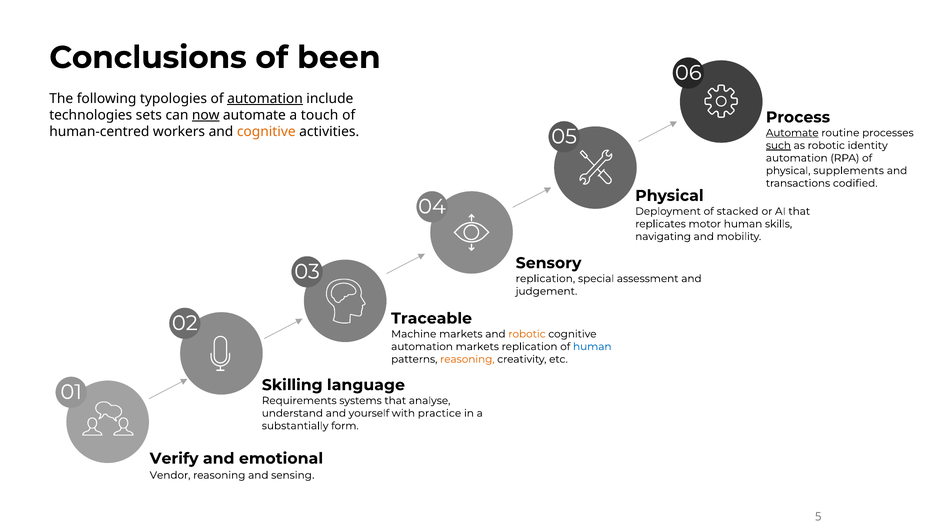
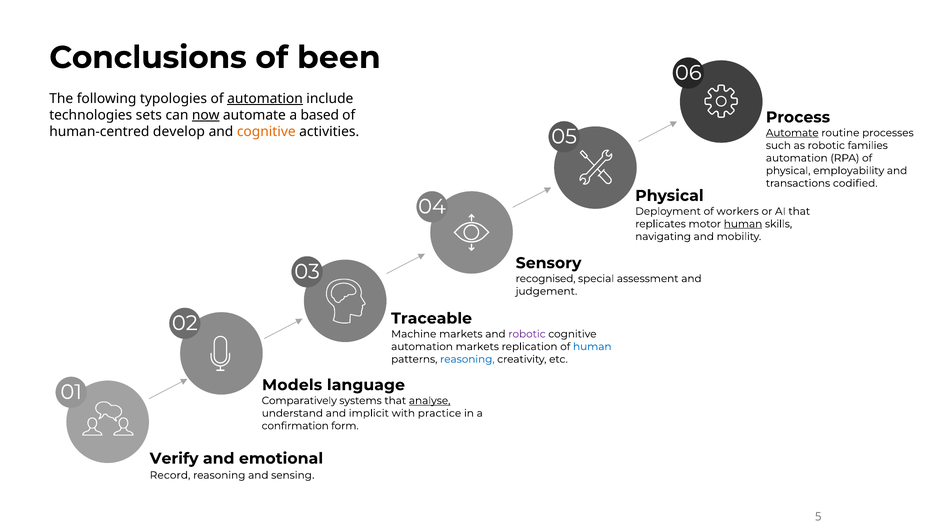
touch: touch -> based (320, 115)
workers: workers -> develop (179, 132)
such underline: present -> none (778, 145)
identity: identity -> families (868, 145)
supplements: supplements -> employability (849, 171)
stacked: stacked -> workers (738, 211)
human underline: none -> present (743, 224)
replication: replication -> recognised (546, 278)
robotic colour: orange -> purple (527, 334)
reasoning colour: orange -> blue (467, 359)
Skilling: Skilling -> Models (292, 385)
Requirements: Requirements -> Comparatively (299, 400)
analyse underline: none -> present (430, 400)
yourself: yourself -> implicit (369, 413)
substantially: substantially -> confirmation (295, 426)
Vendor: Vendor -> Record (170, 475)
